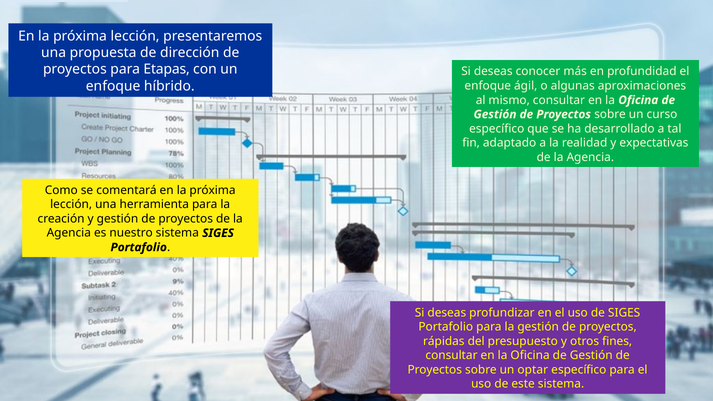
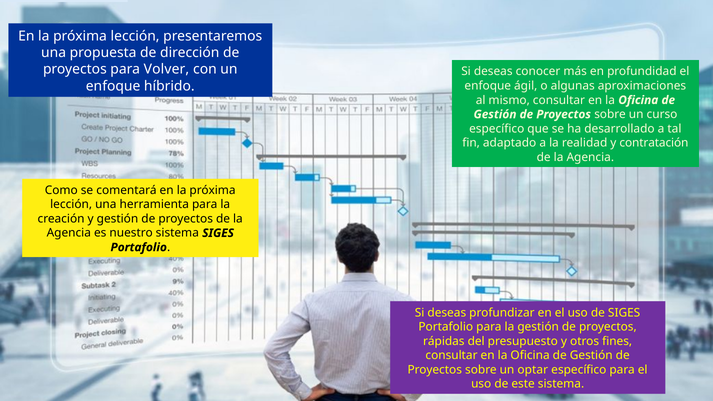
Etapas: Etapas -> Volver (166, 69)
realidad y expectativas: expectativas -> contratación (654, 143)
